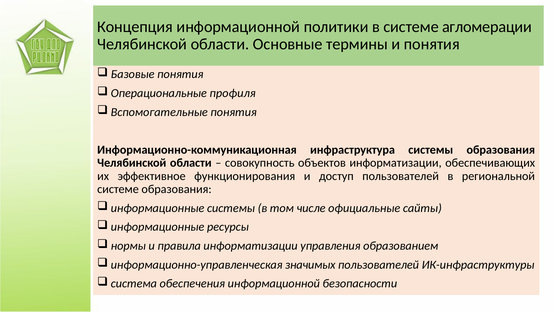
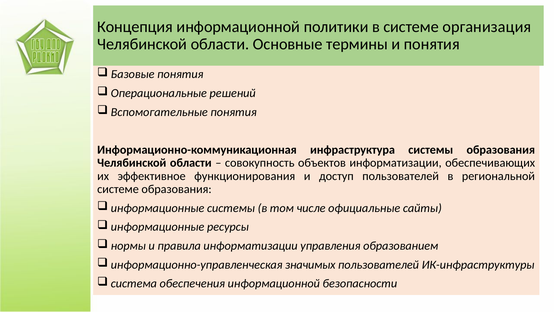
агломерации: агломерации -> организация (487, 27)
профиля: профиля -> решений (233, 93)
